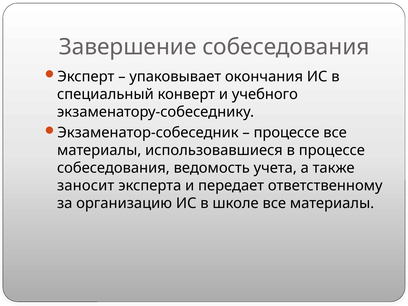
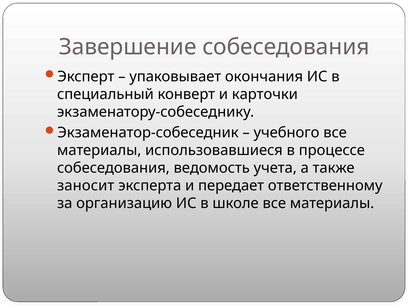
учебного: учебного -> карточки (265, 94)
процессе: процессе -> учебного (287, 133)
